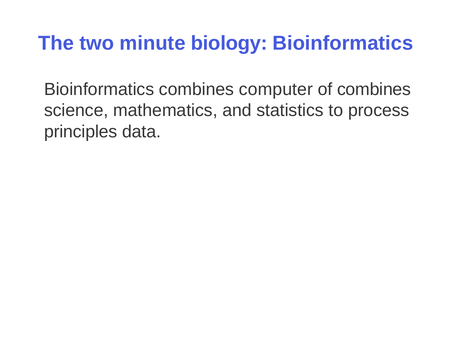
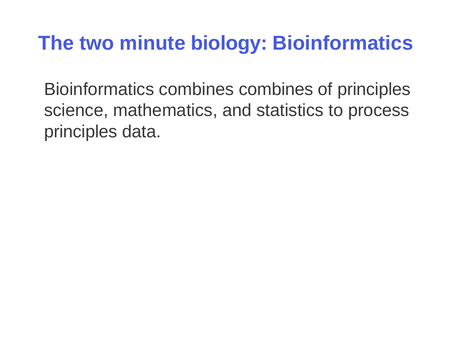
combines computer: computer -> combines (276, 89)
of combines: combines -> principles (374, 89)
